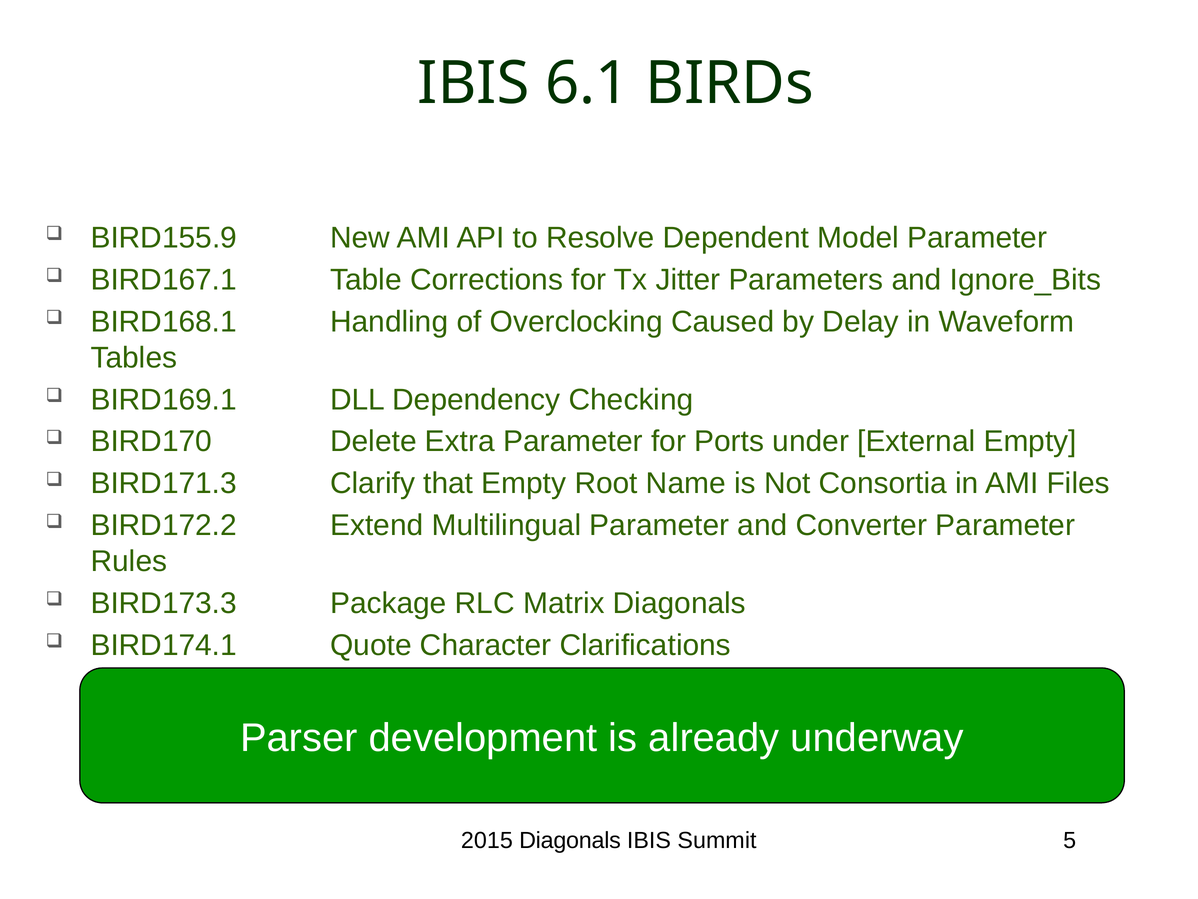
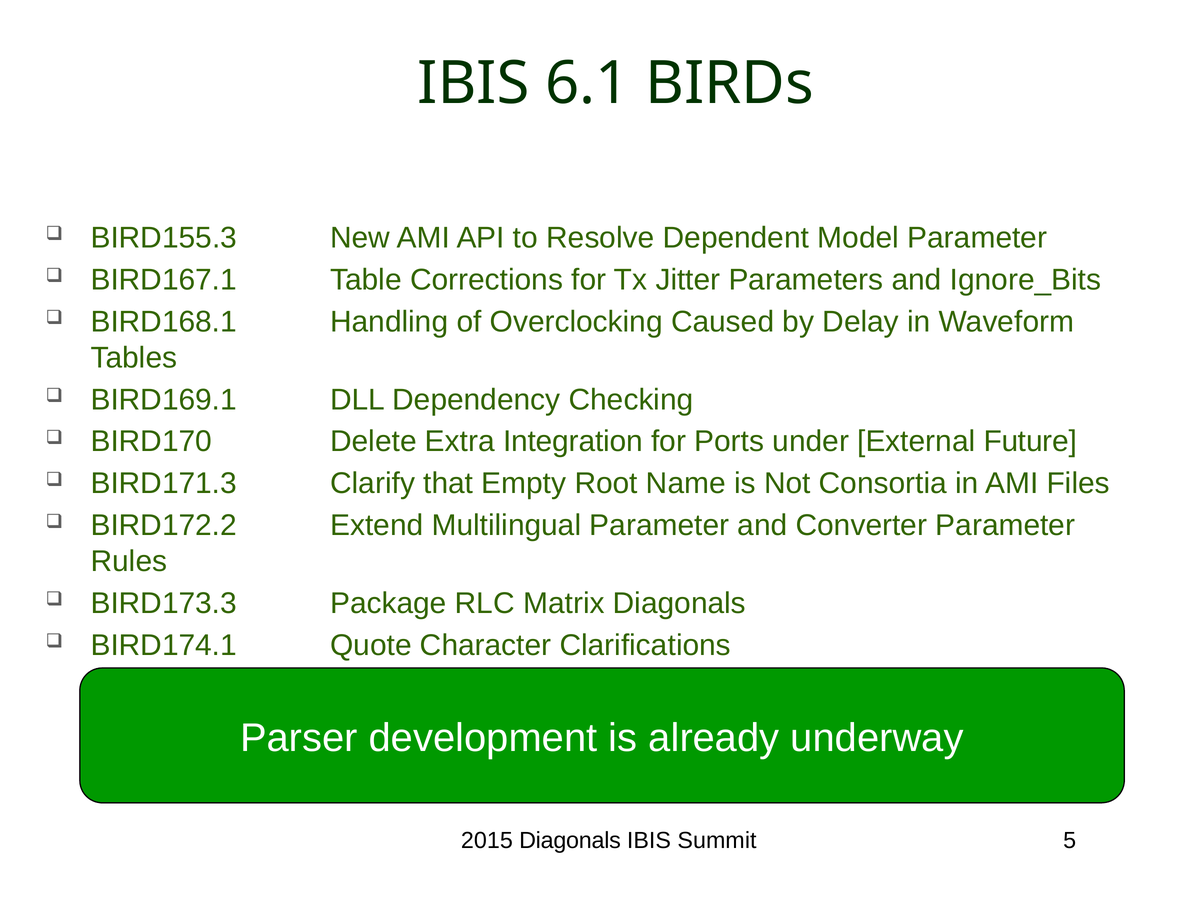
BIRD155.9: BIRD155.9 -> BIRD155.3 (164, 238)
Extra Parameter: Parameter -> Integration (573, 441)
External Empty: Empty -> Future (1030, 441)
